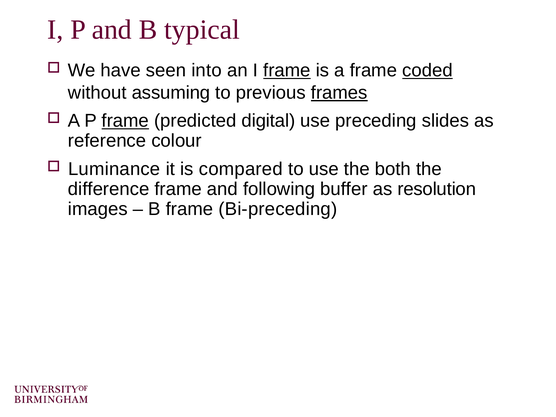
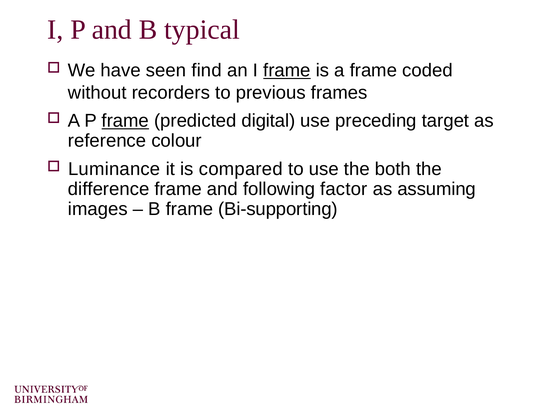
into: into -> find (207, 70)
coded underline: present -> none (427, 70)
assuming: assuming -> recorders (171, 93)
frames underline: present -> none (339, 93)
slides: slides -> target (445, 121)
buffer: buffer -> factor (344, 189)
resolution: resolution -> assuming (437, 189)
Bi-preceding: Bi-preceding -> Bi-supporting (278, 209)
